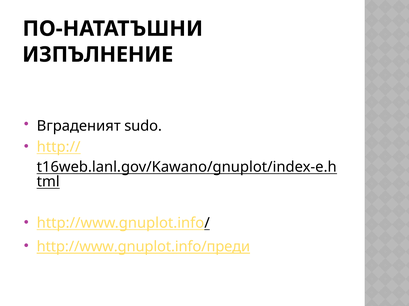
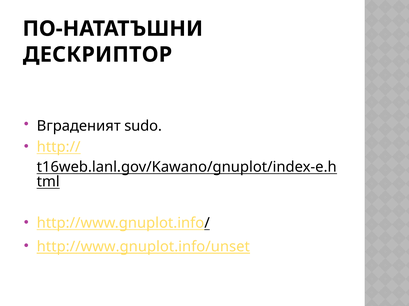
ИЗПЪЛНЕНИЕ: ИЗПЪЛНЕНИЕ -> ДЕСКРИПТОР (98, 55)
http://www.gnuplot.info/преди: http://www.gnuplot.info/преди -> http://www.gnuplot.info/unset (143, 247)
